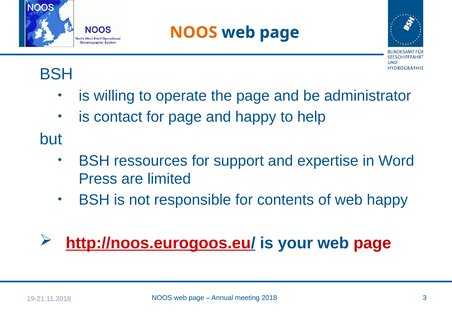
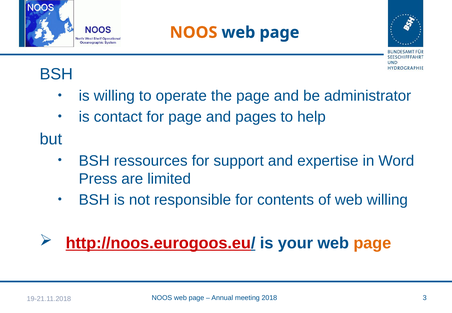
and happy: happy -> pages (256, 117)
web happy: happy -> willing (387, 200)
page colour: red -> orange (372, 243)
